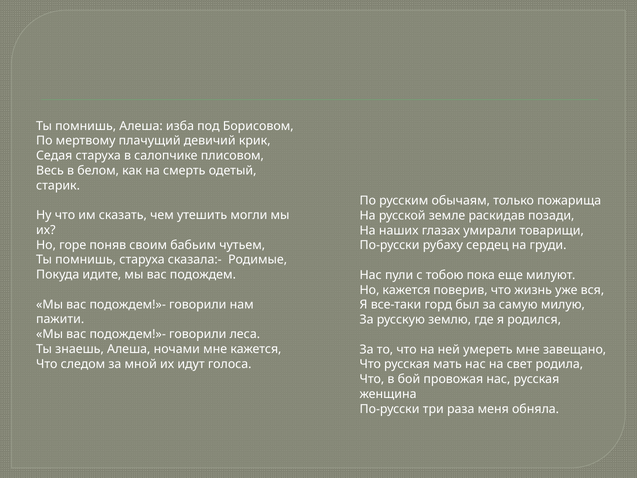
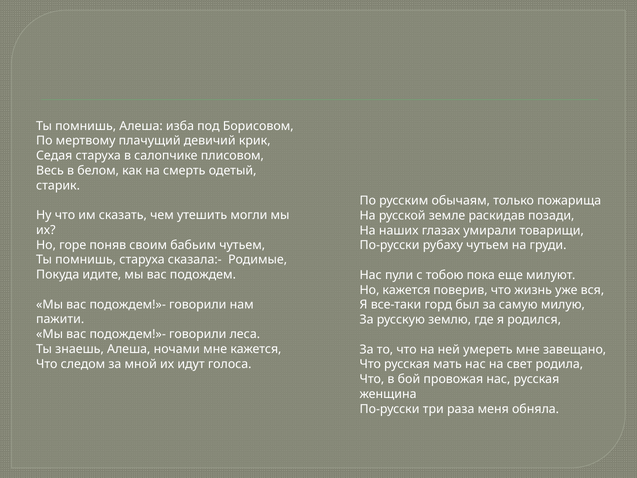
рубаху сердец: сердец -> чутьем (487, 245)
